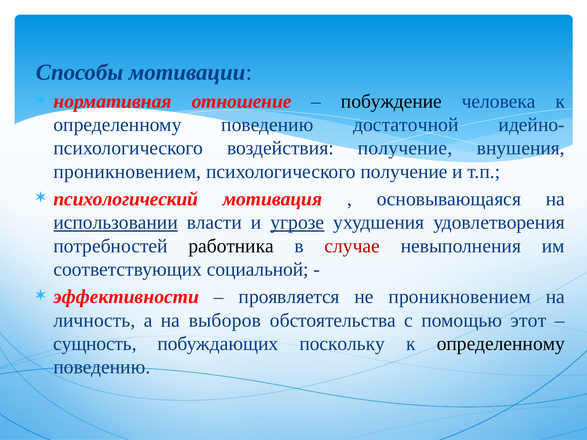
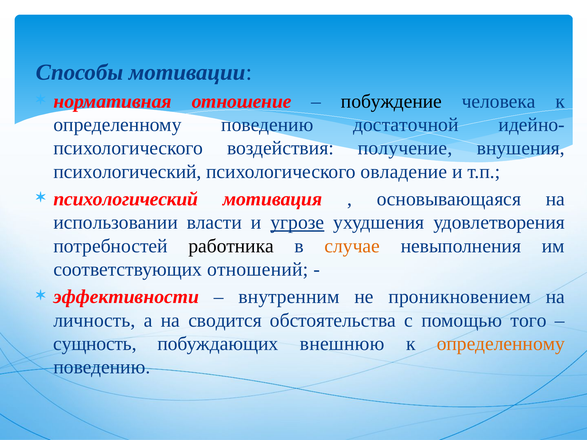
проникновением: проникновением -> психологический (127, 172)
психологического получение: получение -> овладение (404, 172)
использовании underline: present -> none (116, 223)
случае colour: red -> orange (352, 246)
социальной: социальной -> отношений (258, 270)
проявляется: проявляется -> внутренним (289, 297)
выборов: выборов -> сводится (225, 320)
этот: этот -> того (528, 320)
поскольку: поскольку -> внешнюю (342, 344)
определенному colour: black -> orange (501, 344)
